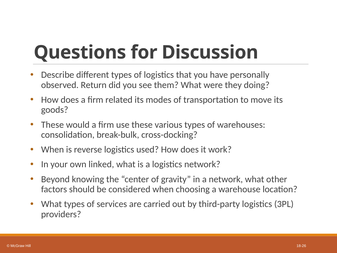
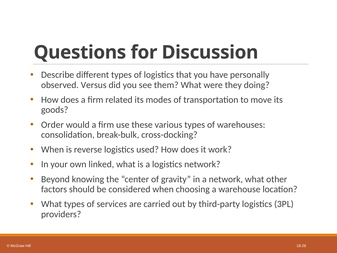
Return: Return -> Versus (94, 85)
These: These -> Order (52, 125)
